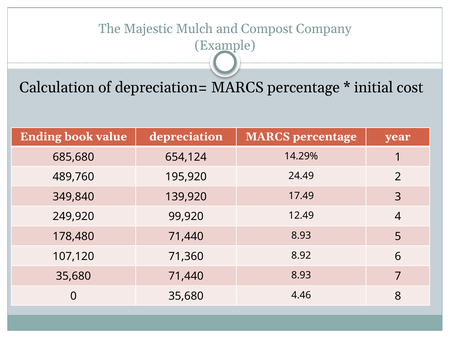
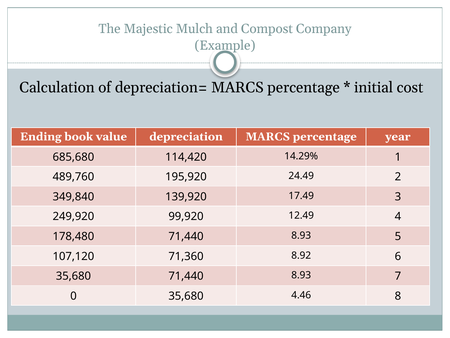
654,124: 654,124 -> 114,420 (186, 157)
